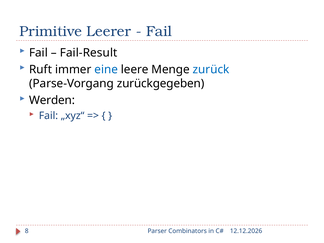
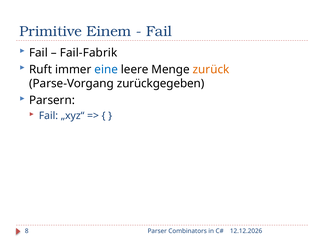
Leerer: Leerer -> Einem (109, 31)
Fail-Result: Fail-Result -> Fail-Fabrik (89, 53)
zurück colour: blue -> orange (211, 69)
Werden: Werden -> Parsern (52, 100)
